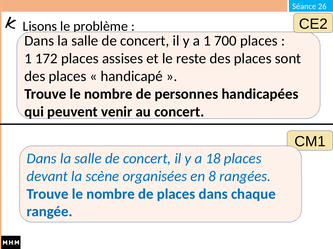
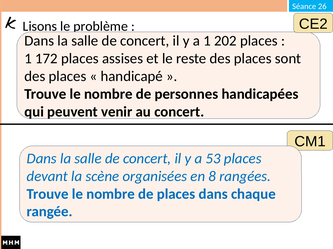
700: 700 -> 202 (225, 41)
18: 18 -> 53 (213, 159)
